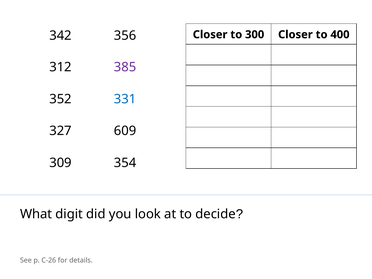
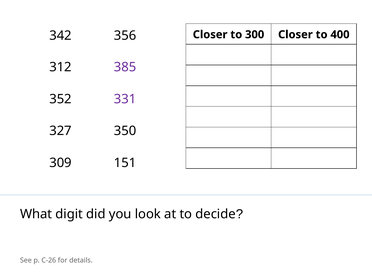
331 colour: blue -> purple (125, 99)
609: 609 -> 350 (125, 131)
354: 354 -> 151 (125, 163)
